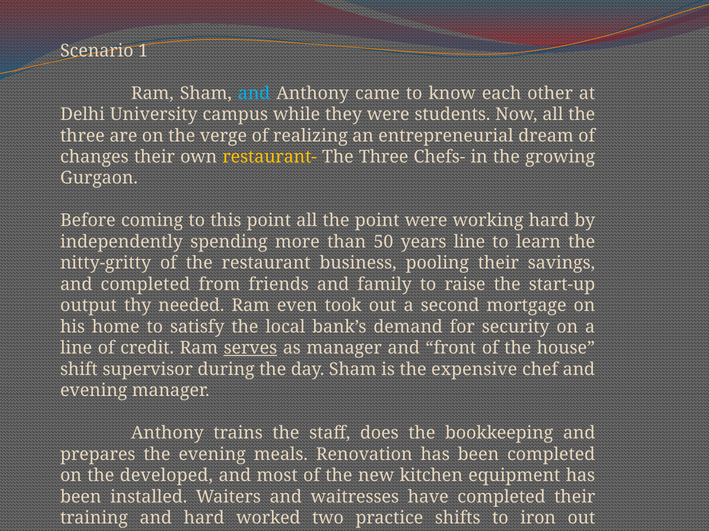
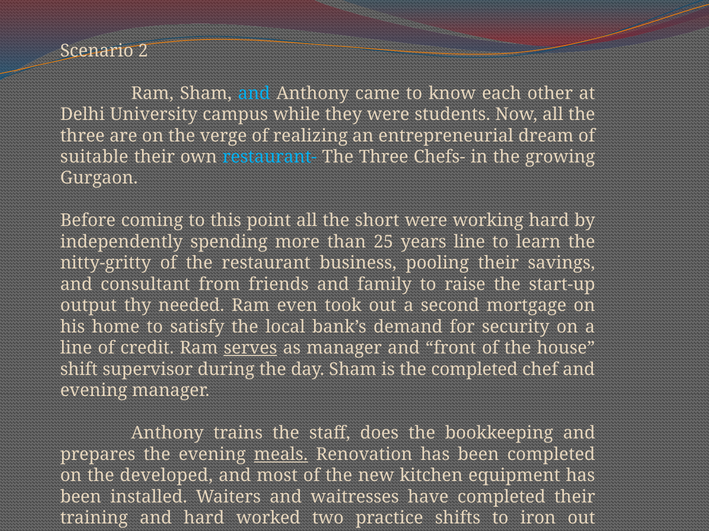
1: 1 -> 2 (143, 51)
changes: changes -> suitable (94, 157)
restaurant- colour: yellow -> light blue (270, 157)
the point: point -> short (377, 221)
50: 50 -> 25 (383, 242)
and completed: completed -> consultant (145, 285)
the expensive: expensive -> completed (474, 370)
meals underline: none -> present (281, 455)
